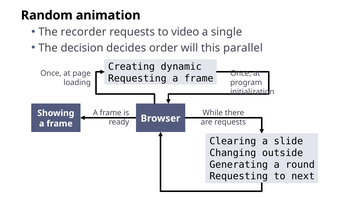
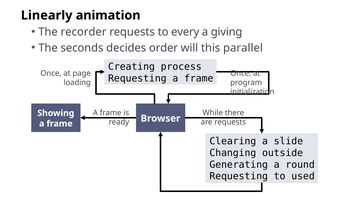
Random: Random -> Linearly (47, 15)
video: video -> every (185, 32)
single: single -> giving (227, 32)
decision: decision -> seconds (82, 48)
dynamic: dynamic -> process (181, 66)
next: next -> used (303, 176)
